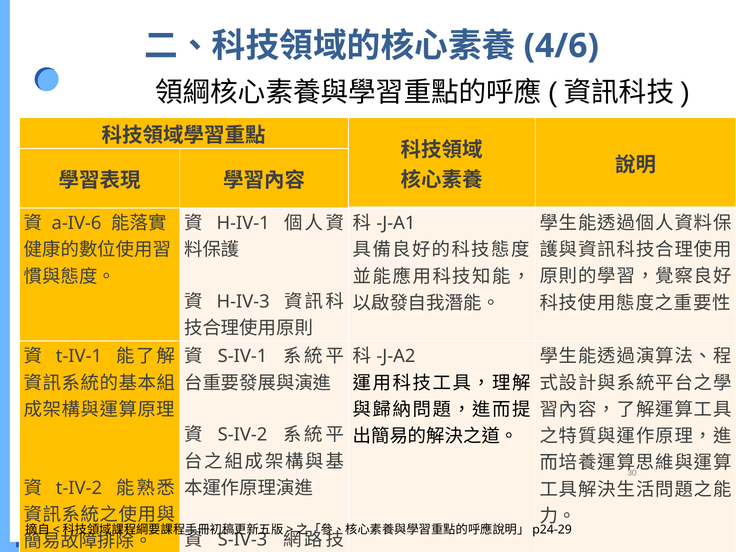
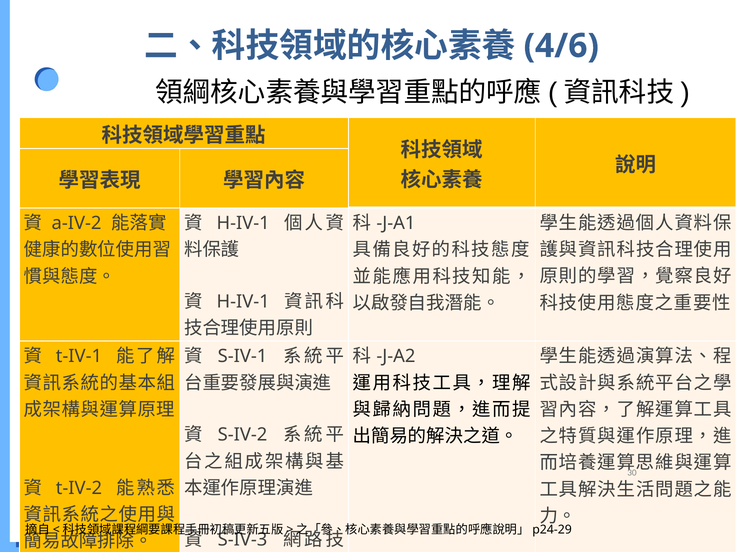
a-IV-6: a-IV-6 -> a-IV-2 (77, 223)
H-IV-3: H-IV-3 -> H-IV-1 (243, 302)
